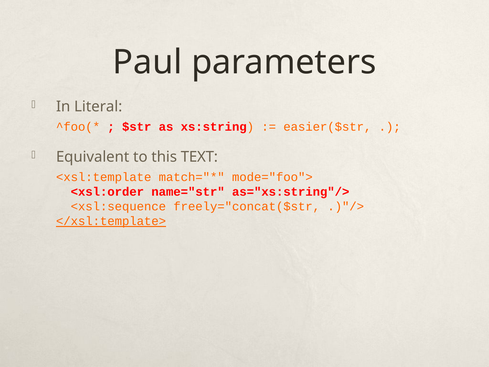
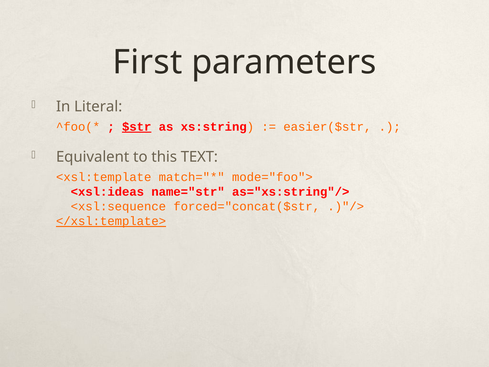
Paul: Paul -> First (147, 62)
$str underline: none -> present (137, 127)
<xsl:order: <xsl:order -> <xsl:ideas (107, 192)
freely="concat($str: freely="concat($str -> forced="concat($str (247, 206)
